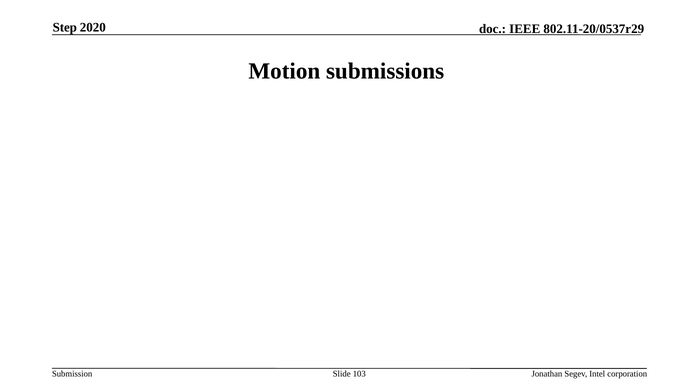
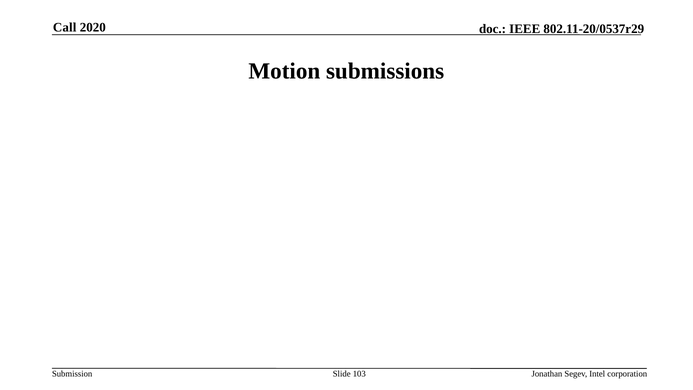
Step: Step -> Call (65, 28)
